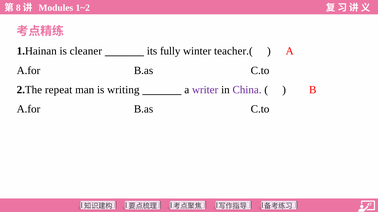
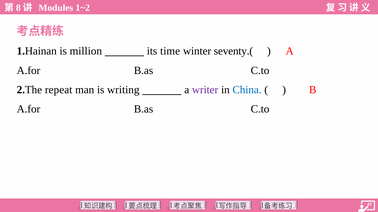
cleaner: cleaner -> million (86, 51)
fully: fully -> time (170, 51)
teacher.(: teacher.( -> seventy.( (233, 51)
China colour: purple -> blue (247, 90)
